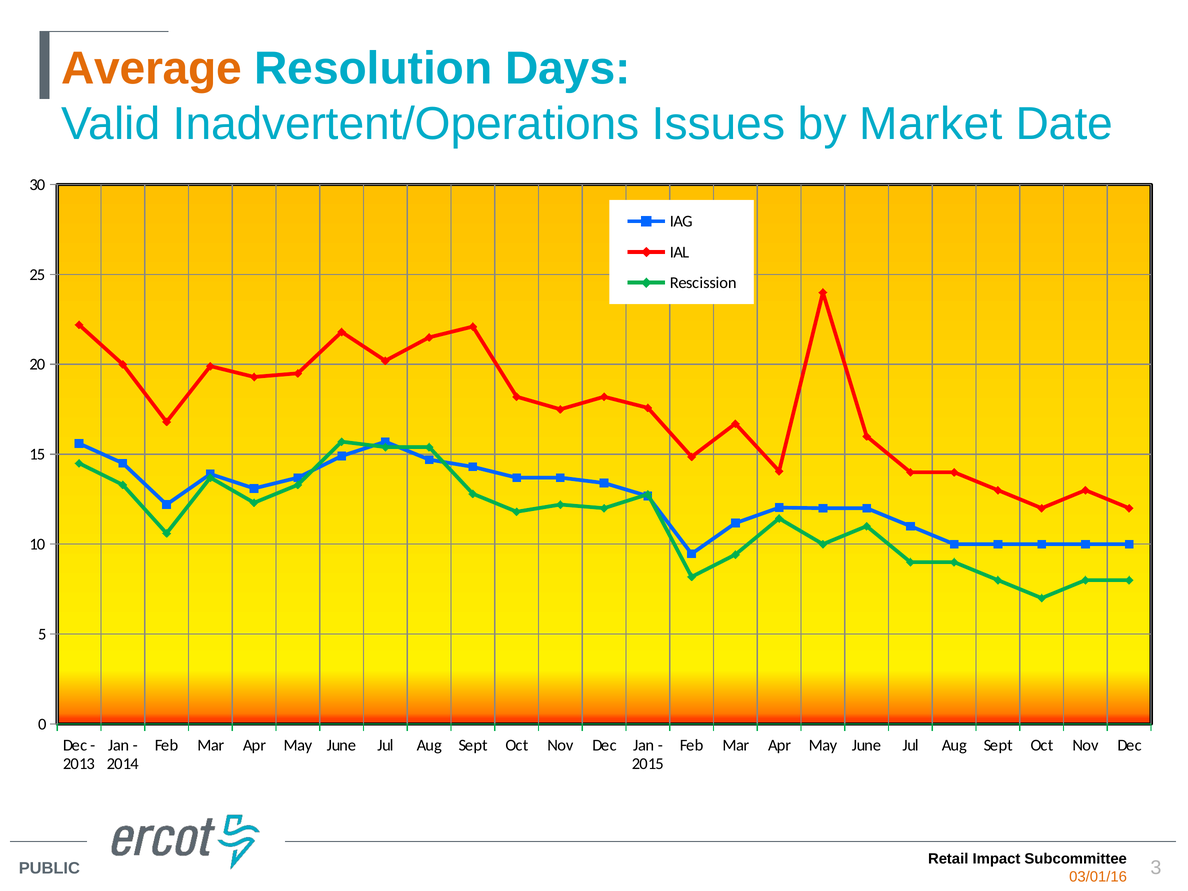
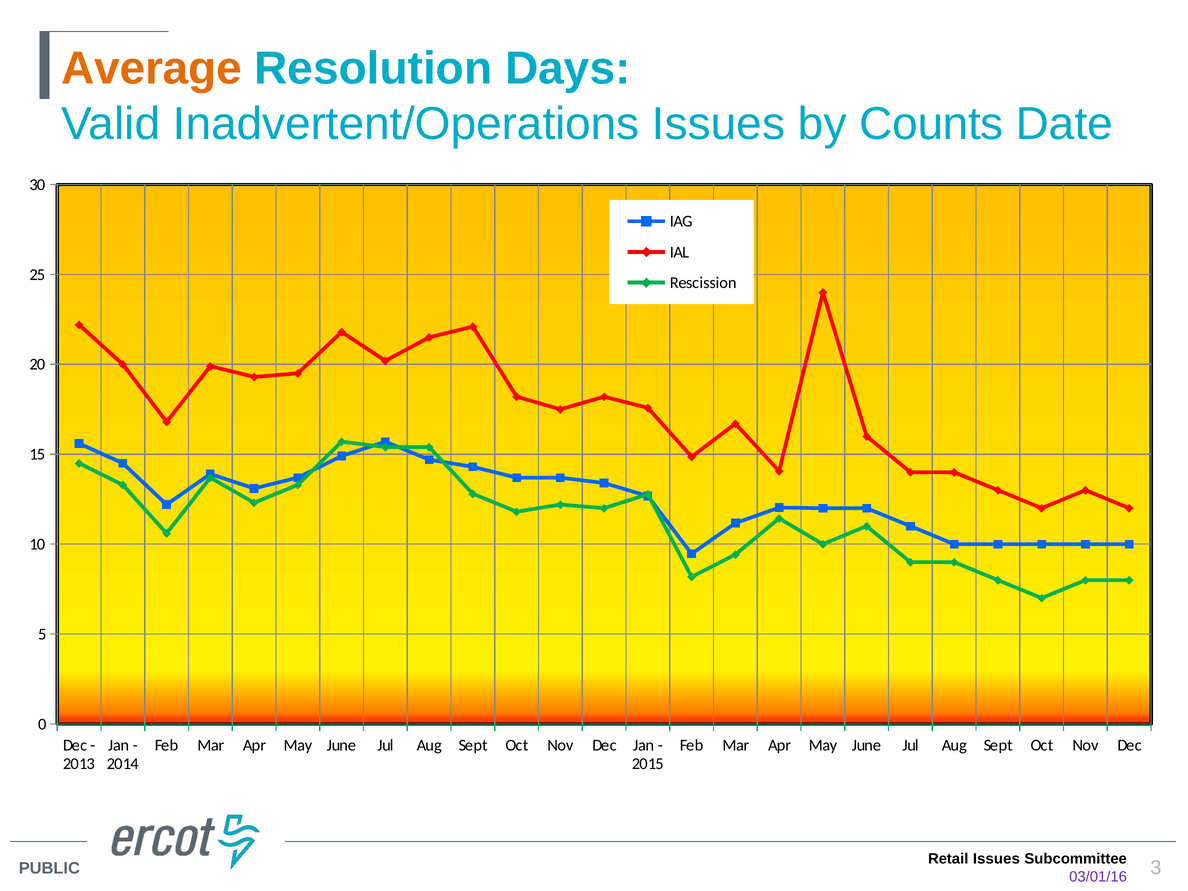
Market: Market -> Counts (931, 124)
Retail Impact: Impact -> Issues (996, 859)
03/01/16 colour: orange -> purple (1098, 877)
